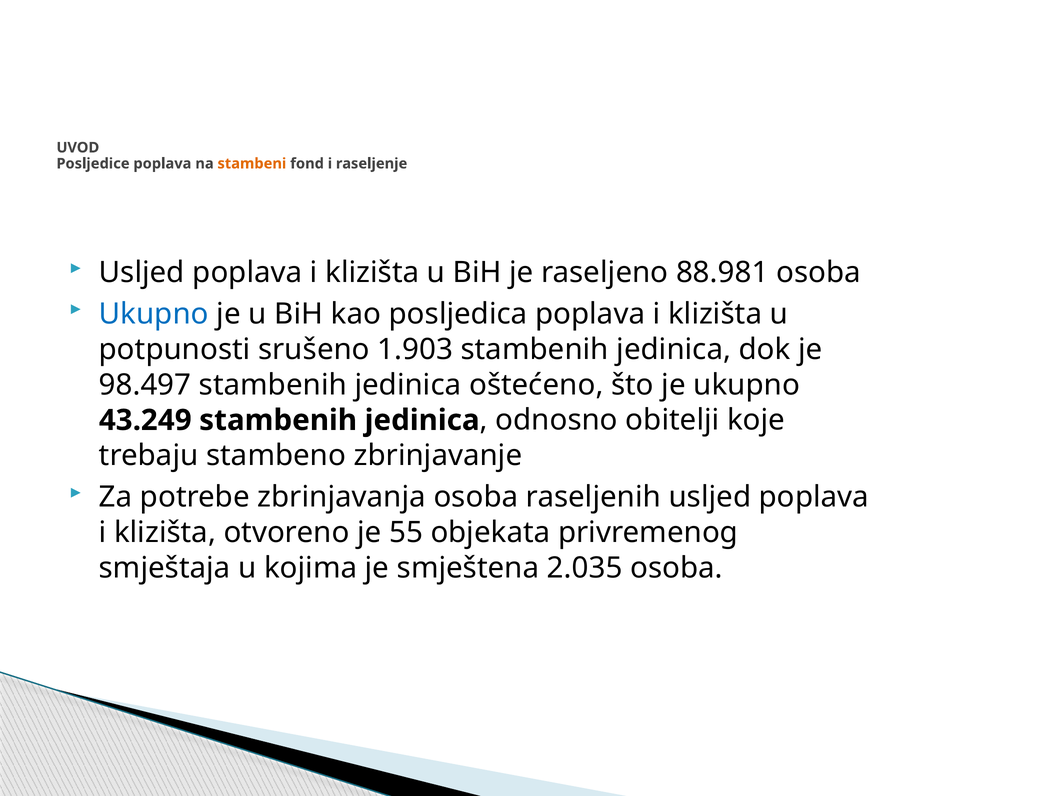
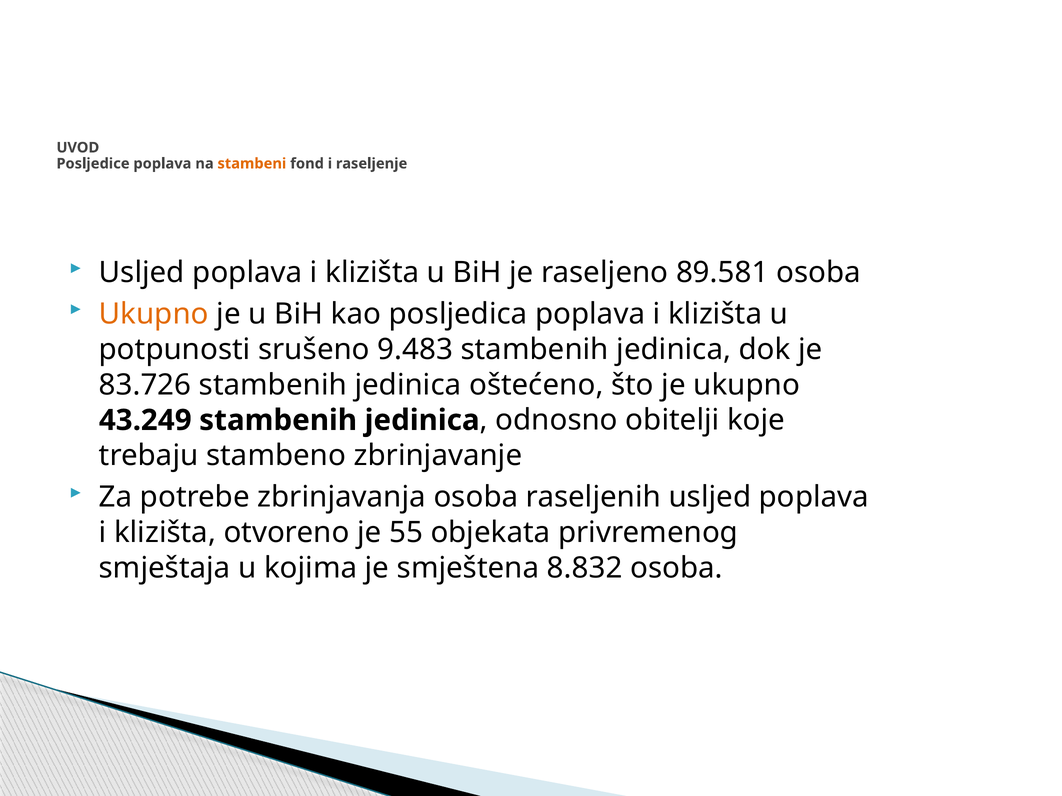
88.981: 88.981 -> 89.581 (722, 273)
Ukupno colour: blue -> orange (154, 314)
1.903: 1.903 -> 9.483 (415, 350)
98.497: 98.497 -> 83.726 (145, 385)
2.035: 2.035 -> 8.832 (585, 568)
